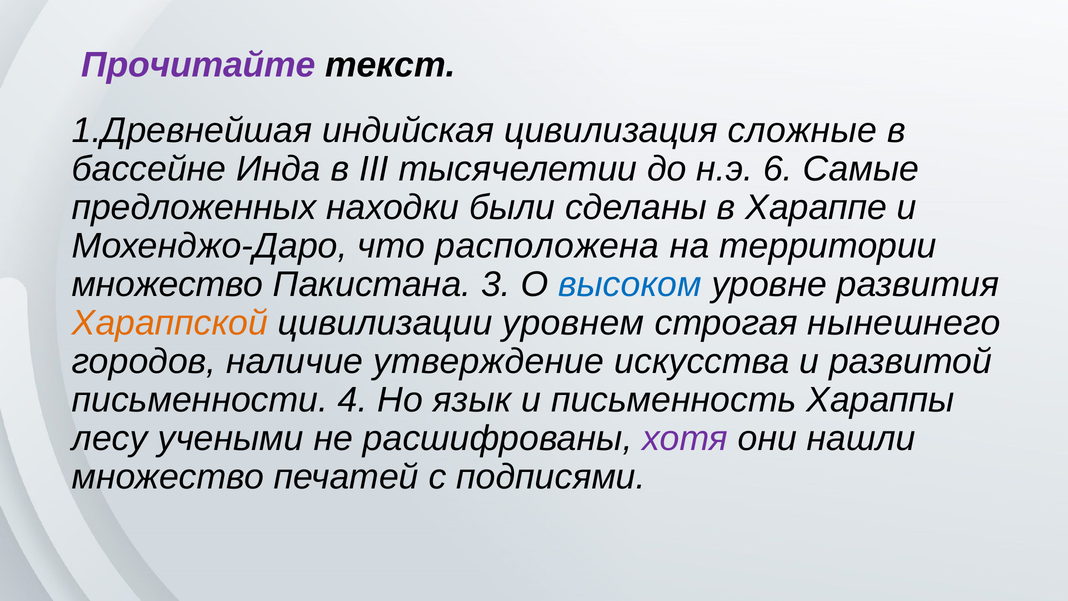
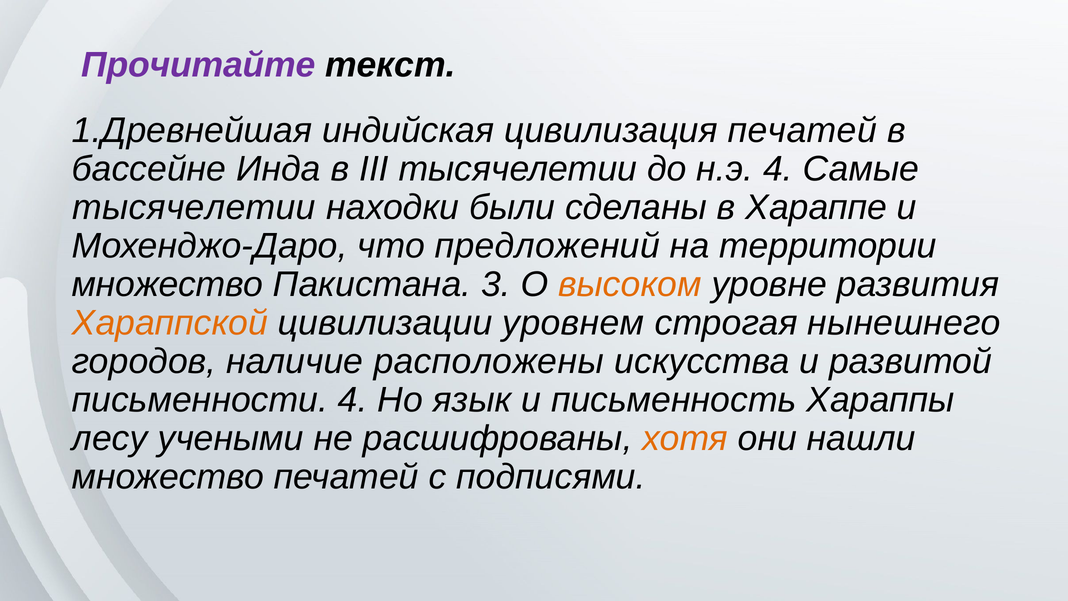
цивилизация сложные: сложные -> печатей (802, 130)
н.э 6: 6 -> 4 (778, 169)
предложенных: предложенных -> тысячелетии (194, 207)
расположена: расположена -> предложений (547, 246)
высоком colour: blue -> orange (630, 284)
утверждение: утверждение -> расположены (489, 361)
хотя colour: purple -> orange (685, 438)
